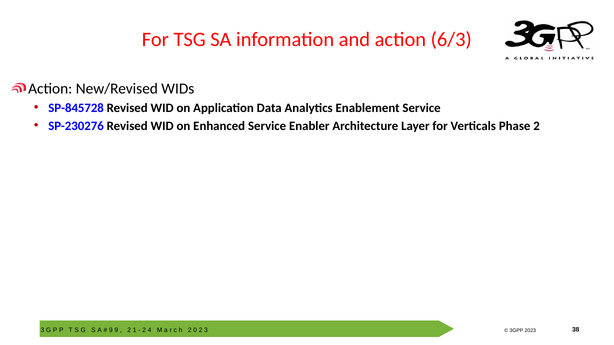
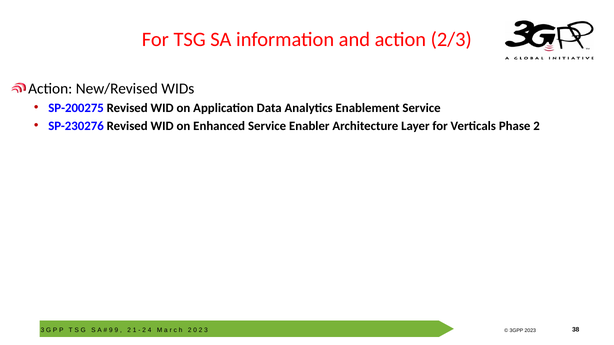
6/3: 6/3 -> 2/3 (451, 40)
SP-845728: SP-845728 -> SP-200275 (76, 108)
